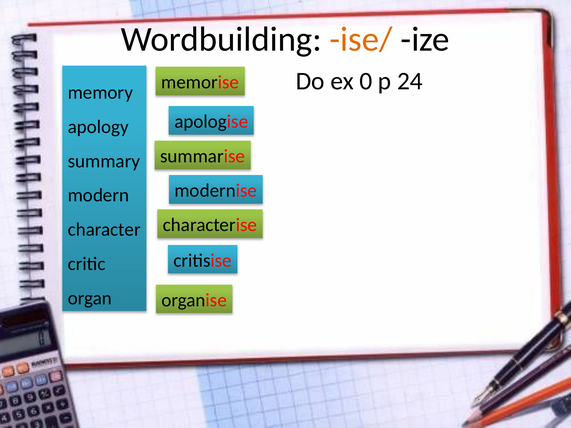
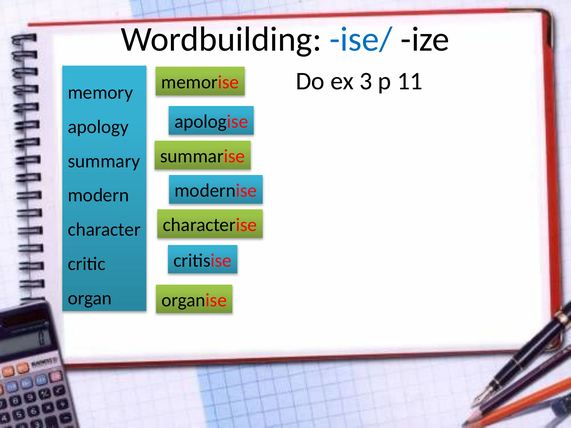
ise/ colour: orange -> blue (361, 39)
0: 0 -> 3 (366, 81)
24: 24 -> 11 (410, 81)
